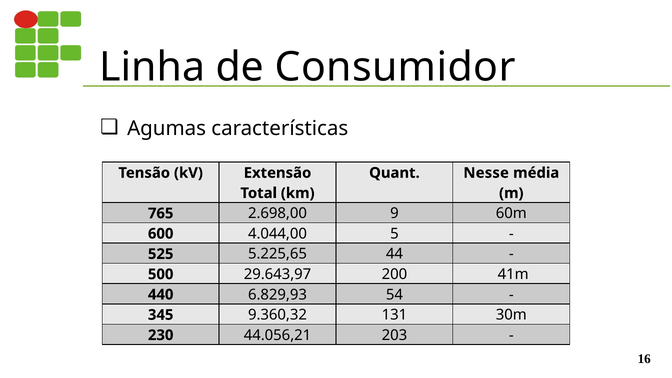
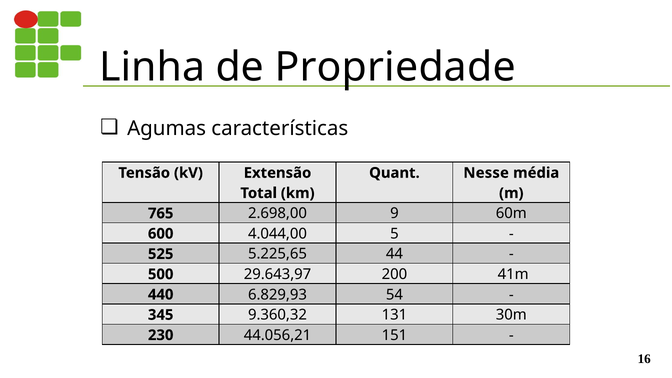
Consumidor: Consumidor -> Propriedade (395, 67)
203: 203 -> 151 (394, 335)
